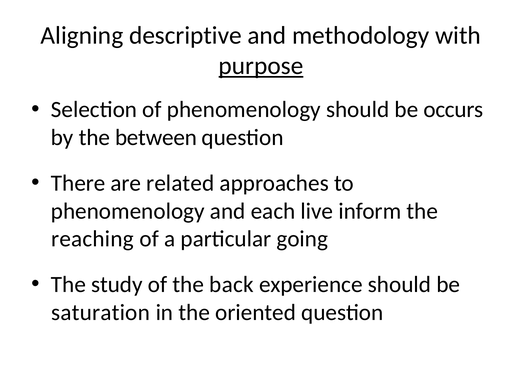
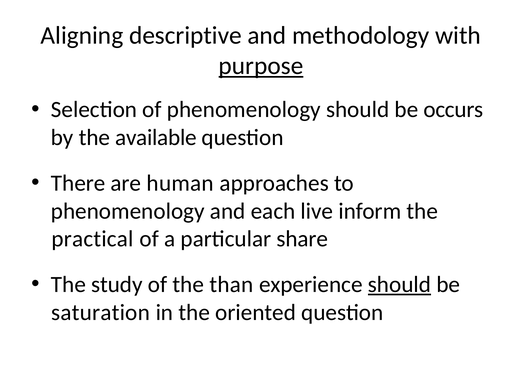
between: between -> available (156, 137)
related: related -> human (180, 183)
reaching: reaching -> practical (92, 239)
going: going -> share (302, 239)
back: back -> than (231, 284)
should underline: none -> present (400, 284)
